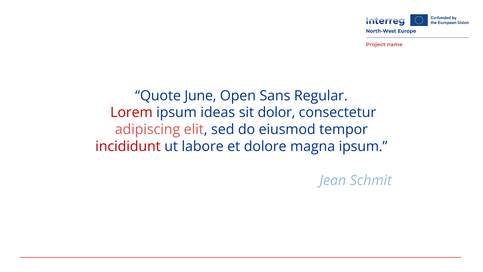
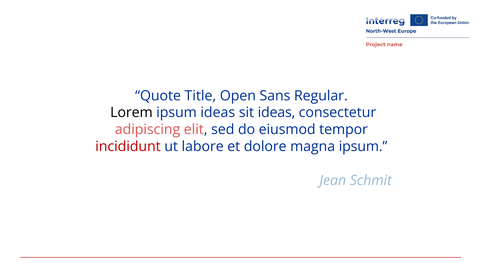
June: June -> Title (200, 96)
Lorem colour: red -> black (131, 113)
sit dolor: dolor -> ideas (276, 113)
